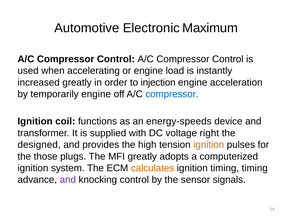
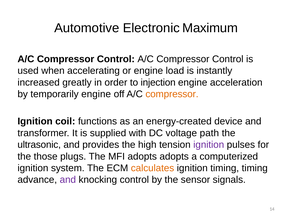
compressor colour: blue -> orange (172, 94)
energy-speeds: energy-speeds -> energy-created (179, 121)
right: right -> path (209, 133)
designed: designed -> ultrasonic (39, 145)
ignition colour: orange -> purple (209, 145)
MFI greatly: greatly -> adopts (142, 156)
